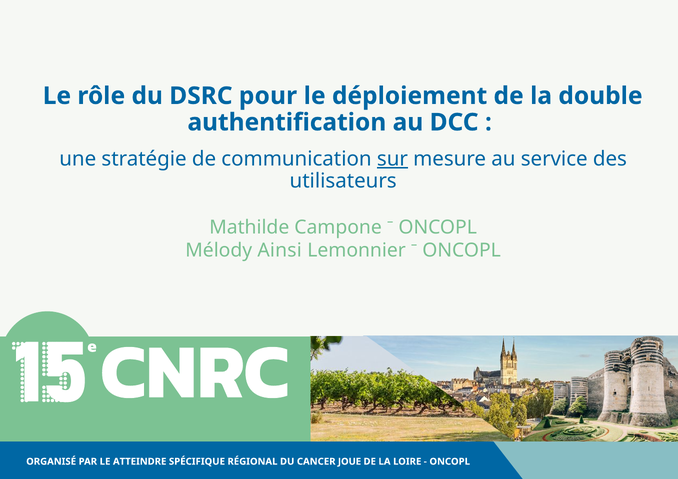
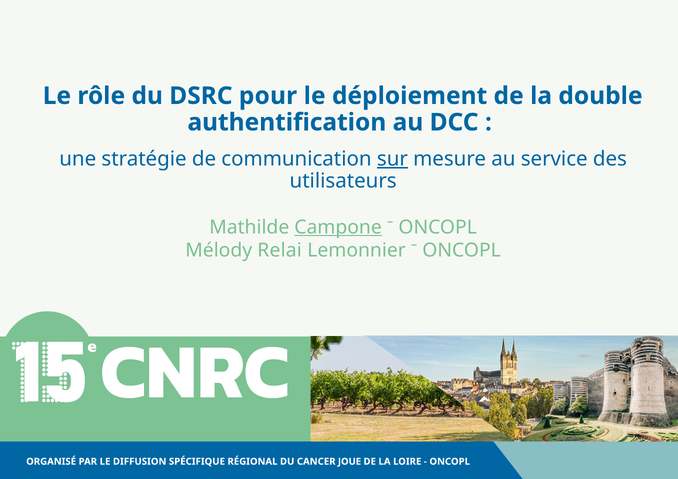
Campone underline: none -> present (338, 227)
Ainsi: Ainsi -> Relai (280, 251)
ATTEINDRE: ATTEINDRE -> DIFFUSION (140, 462)
